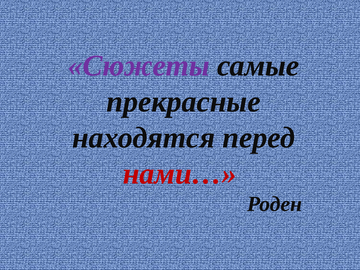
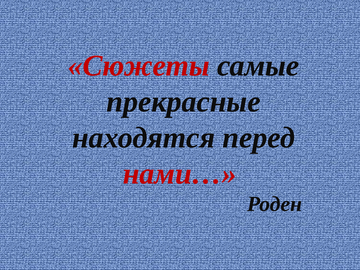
Сюжеты colour: purple -> red (139, 66)
